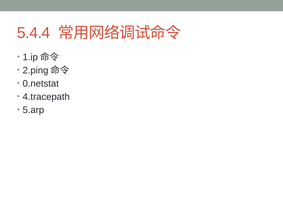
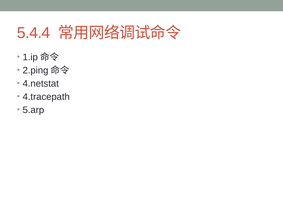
0.netstat: 0.netstat -> 4.netstat (41, 84)
